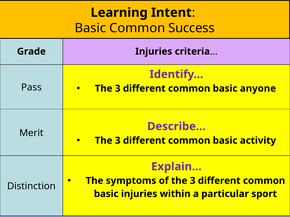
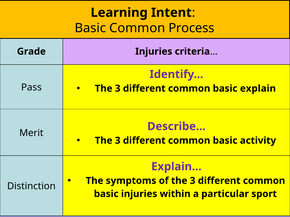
Success: Success -> Process (191, 28)
anyone: anyone -> explain (258, 89)
